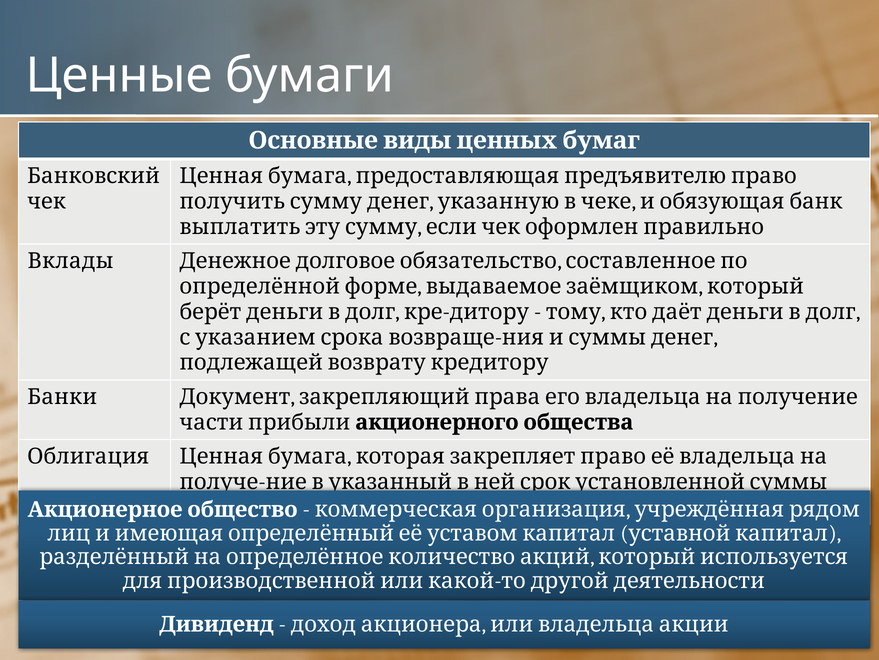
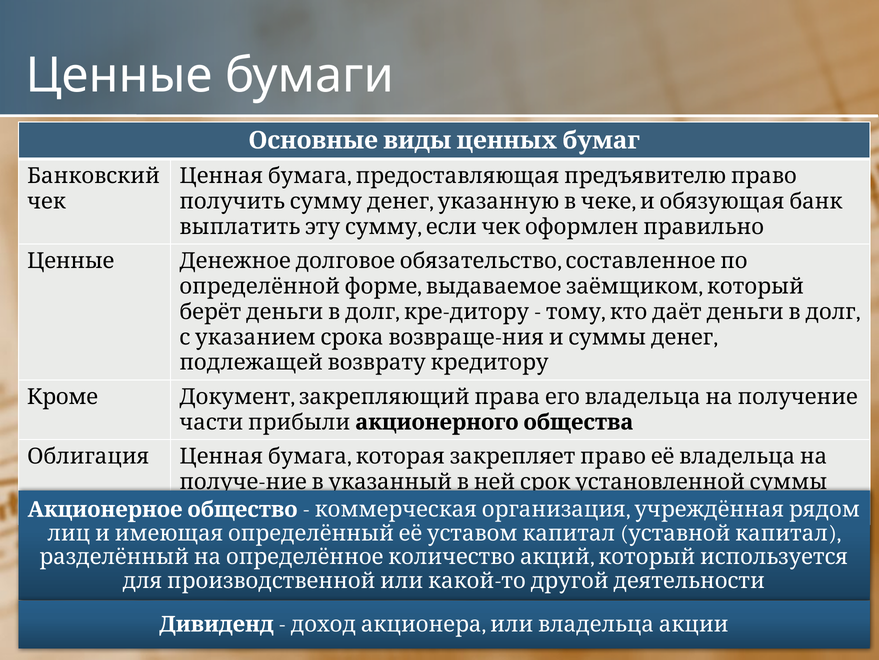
Вклады: Вклады -> Ценные (71, 261)
Банки: Банки -> Кроме (62, 396)
